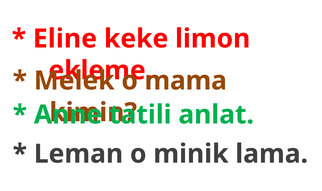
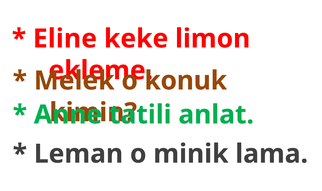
mama: mama -> konuk (186, 81)
